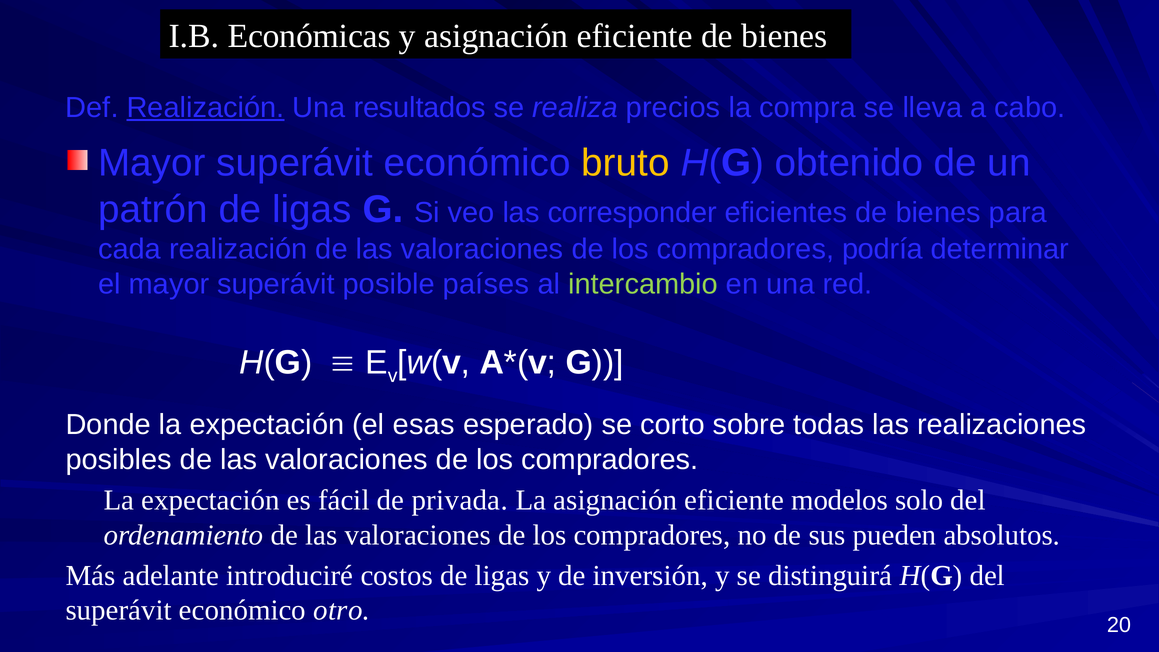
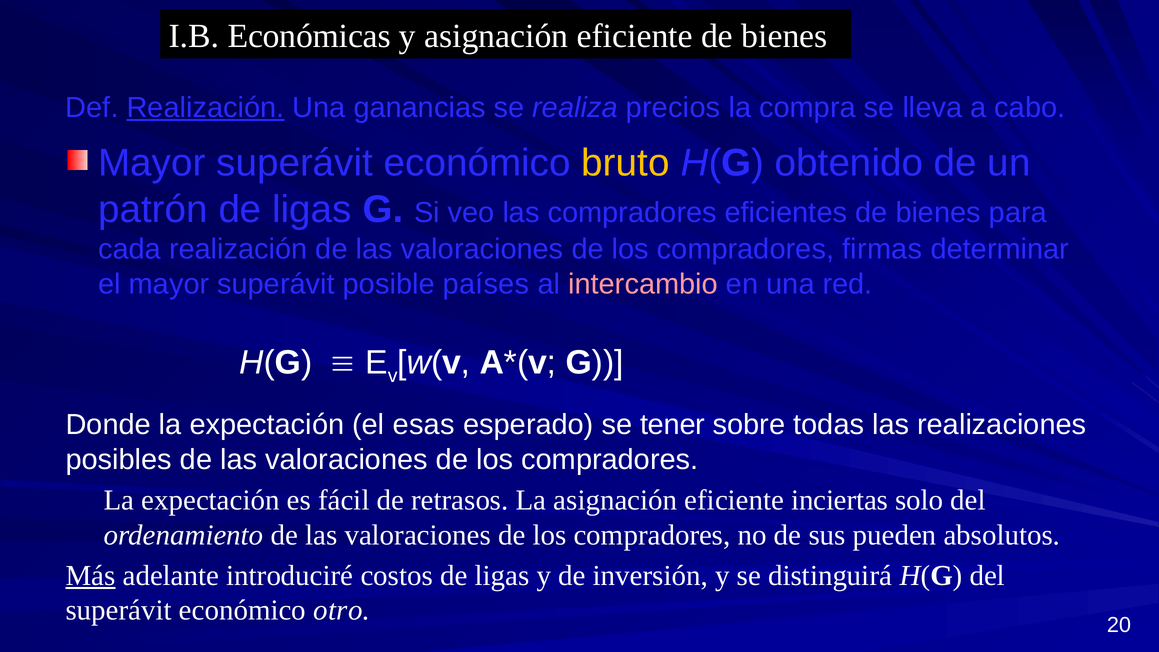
resultados: resultados -> ganancias (420, 108)
las corresponder: corresponder -> compradores (632, 212)
podría: podría -> firmas (882, 249)
intercambio colour: light green -> pink (643, 284)
corto: corto -> tener (673, 425)
privada: privada -> retrasos (460, 500)
modelos: modelos -> inciertas (840, 500)
Más underline: none -> present (91, 575)
